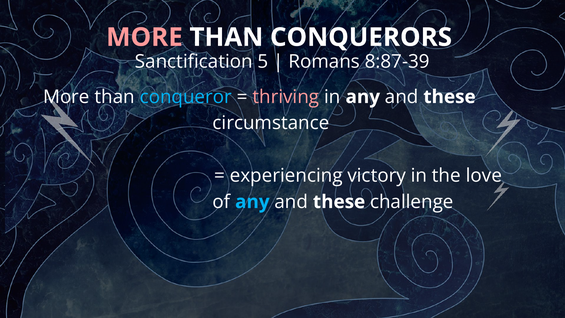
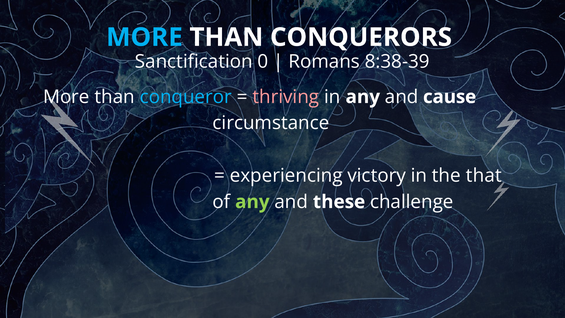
MORE colour: pink -> light blue (144, 37)
5: 5 -> 0 (263, 62)
8:87-39: 8:87-39 -> 8:38-39 (397, 62)
in any and these: these -> cause (450, 97)
love: love -> that (484, 175)
any colour: light blue -> light green (252, 202)
